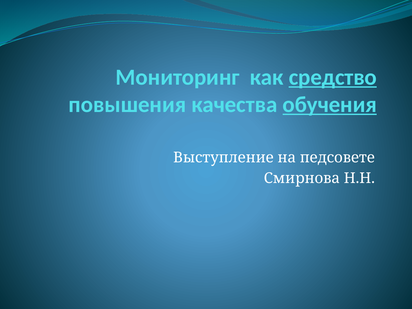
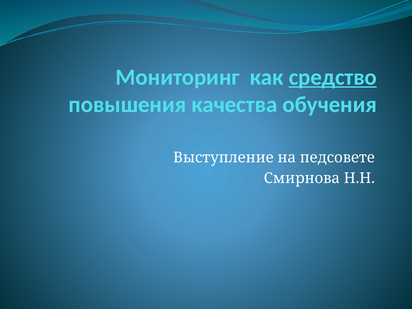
обучения underline: present -> none (330, 105)
